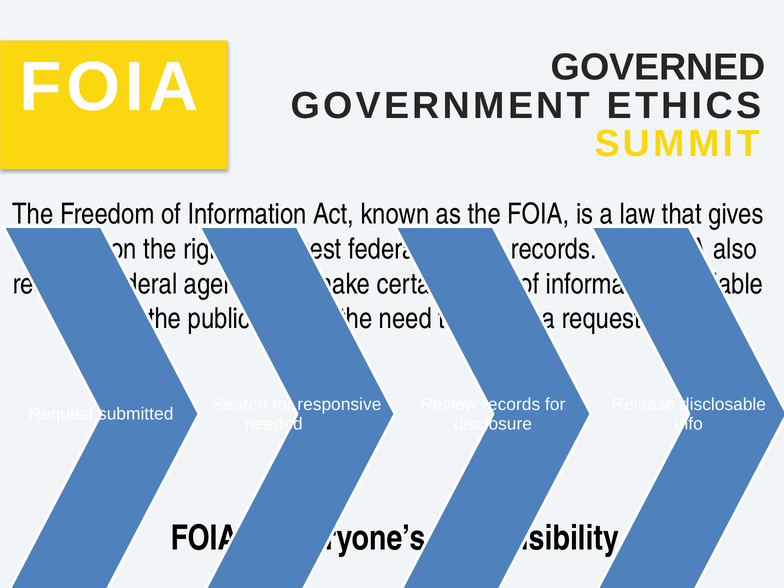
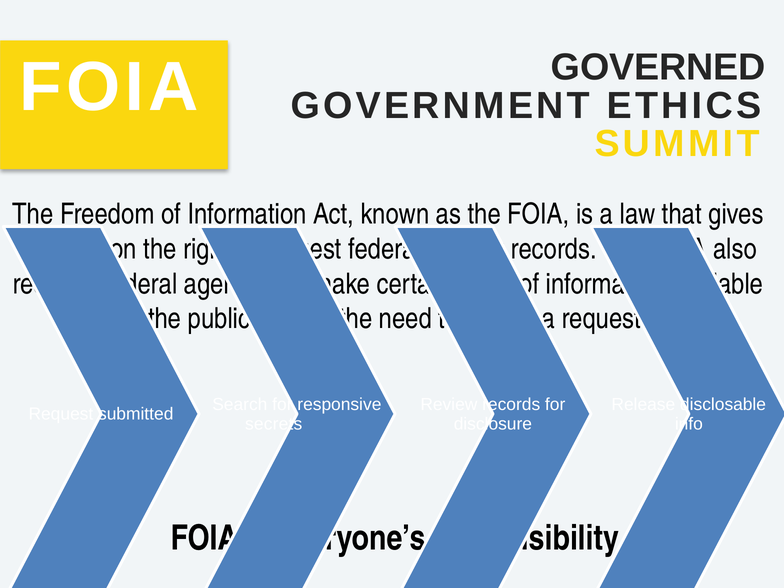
needed: needed -> secrets (274, 424)
